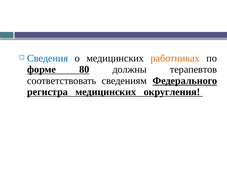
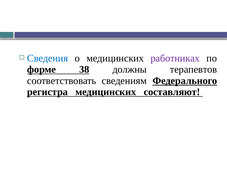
работниках colour: orange -> purple (175, 58)
80: 80 -> 38 (84, 69)
округления: округления -> составляют (172, 92)
